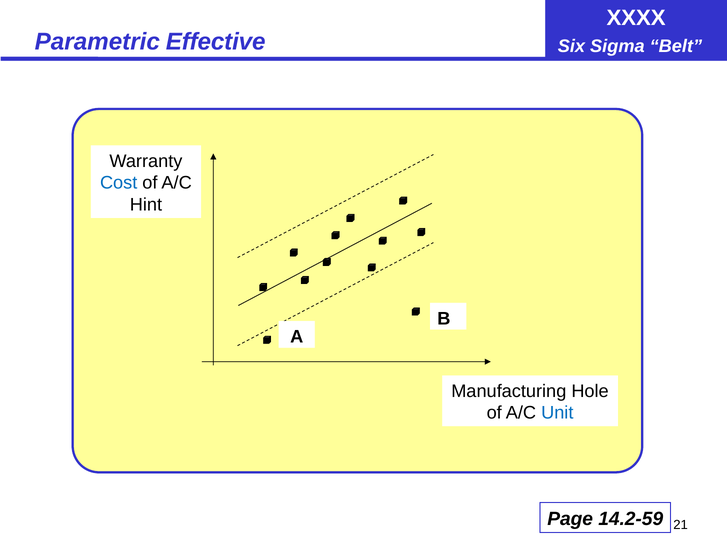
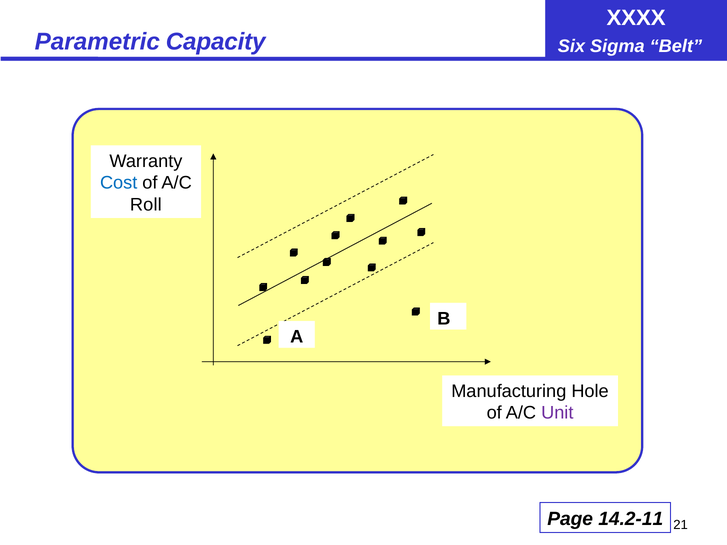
Effective: Effective -> Capacity (216, 42)
Hint: Hint -> Roll (146, 205)
Unit colour: blue -> purple (557, 413)
14.2-59: 14.2-59 -> 14.2-11 (631, 519)
